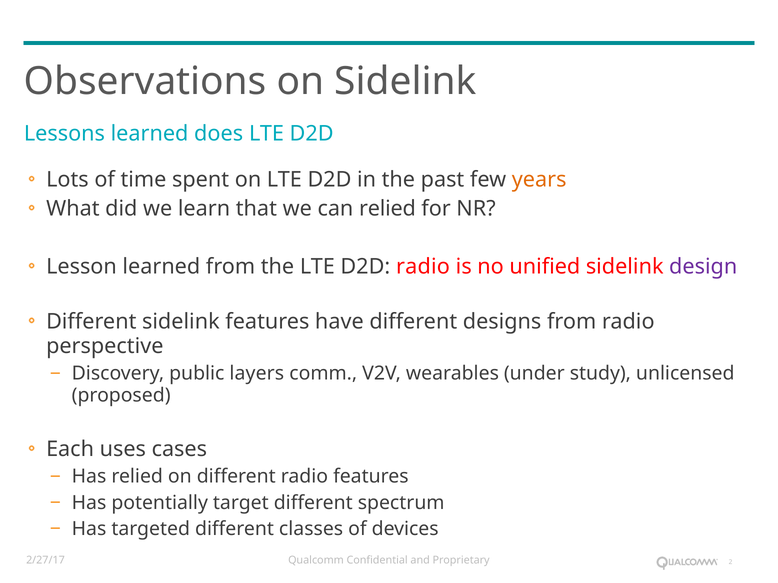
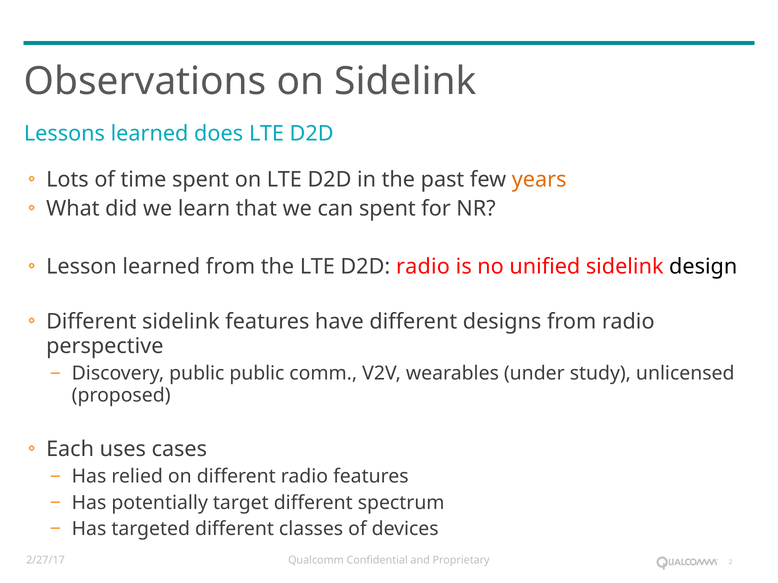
can relied: relied -> spent (387, 209)
design colour: purple -> black (703, 267)
public layers: layers -> public (257, 374)
